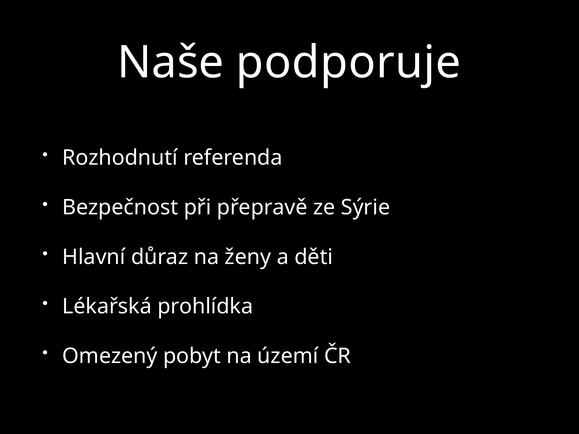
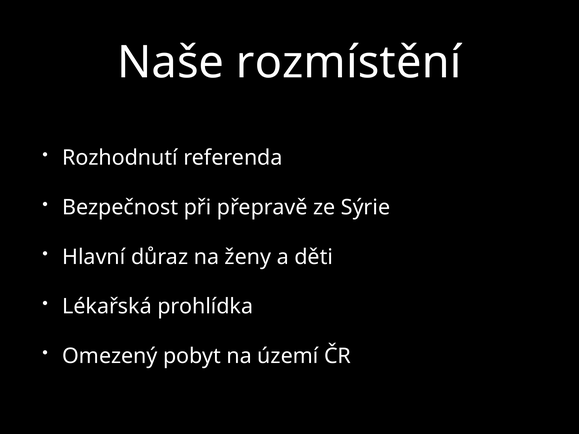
podporuje: podporuje -> rozmístění (349, 63)
